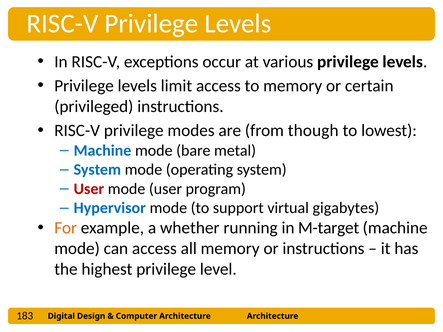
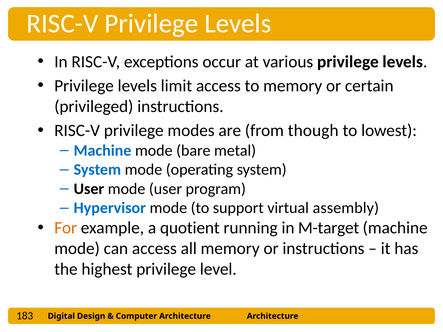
User colour: red -> black (89, 189)
gigabytes: gigabytes -> assembly (346, 208)
whether: whether -> quotient (190, 228)
